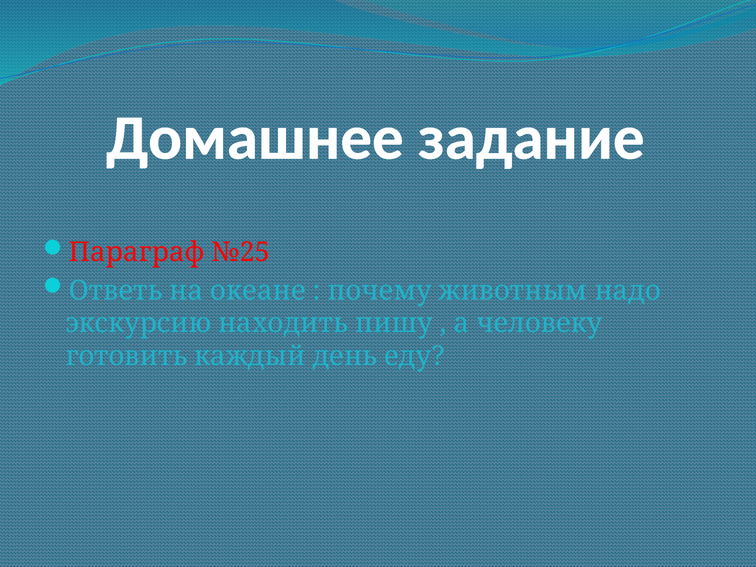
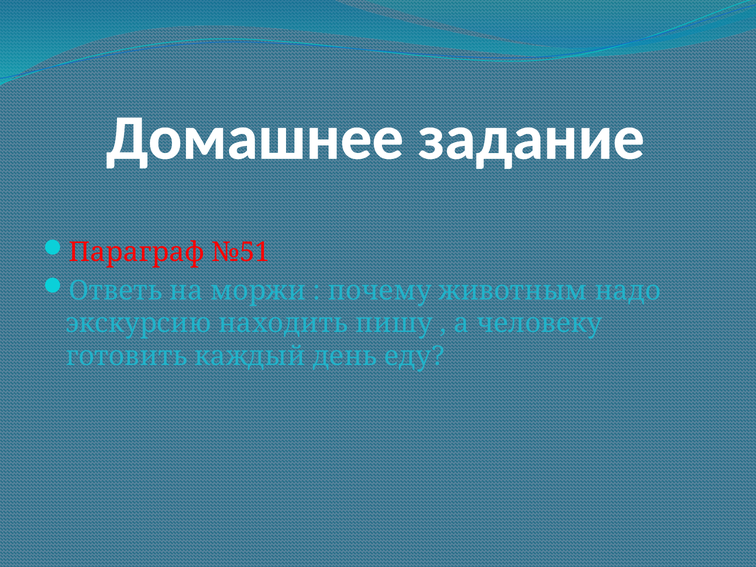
№25: №25 -> №51 (241, 252)
океане: океане -> моржи (258, 291)
